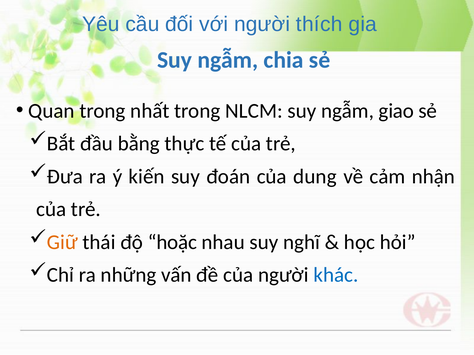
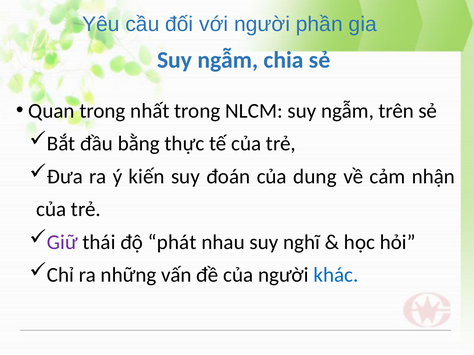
thích: thích -> phần (319, 24)
giao: giao -> trên (396, 111)
Giữ colour: orange -> purple (62, 242)
hoặc: hoặc -> phát (172, 242)
